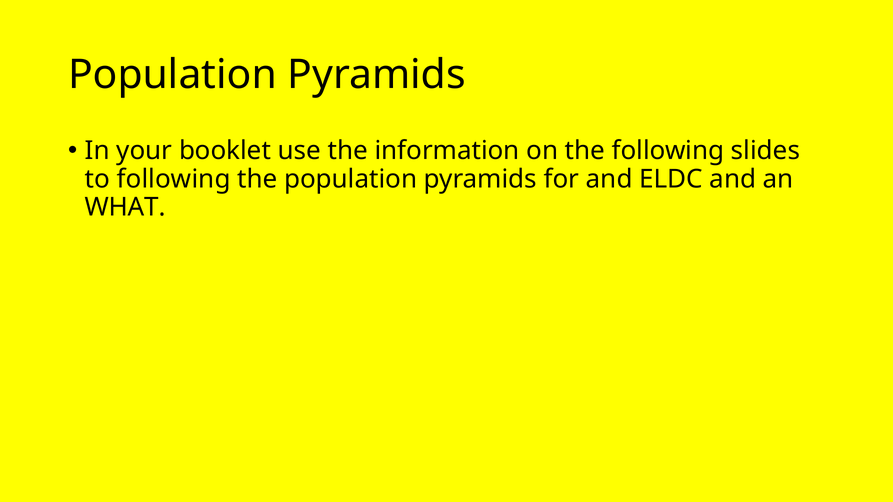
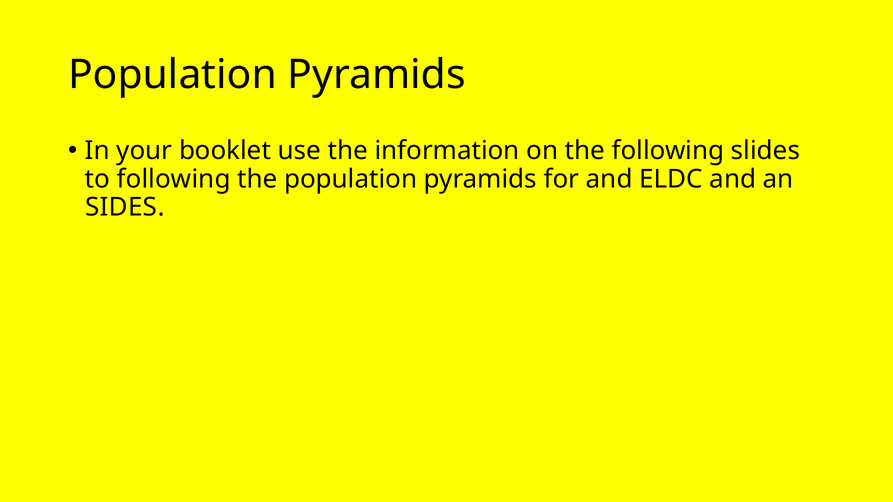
WHAT: WHAT -> SIDES (125, 207)
